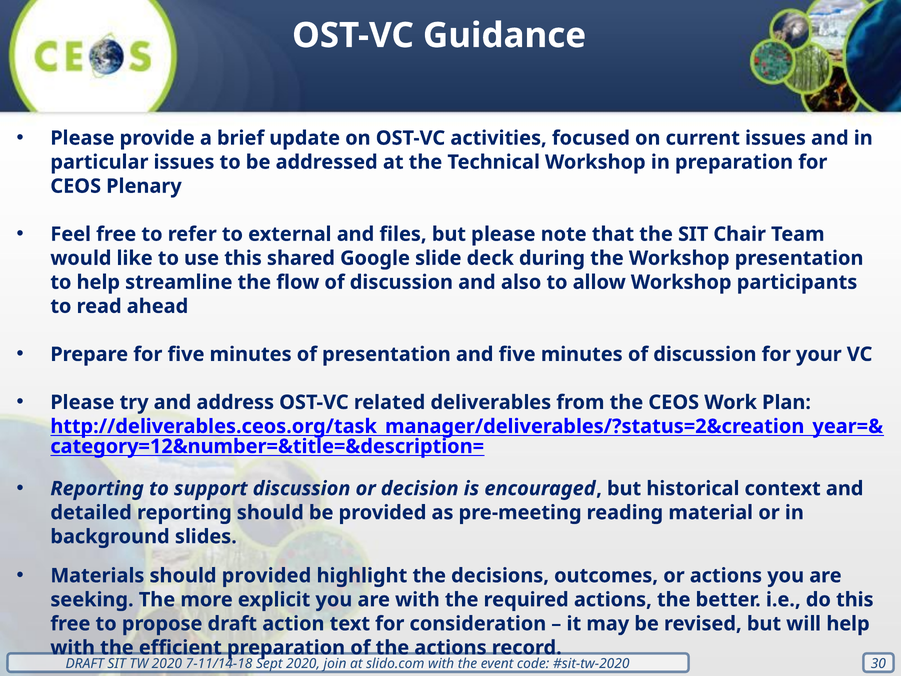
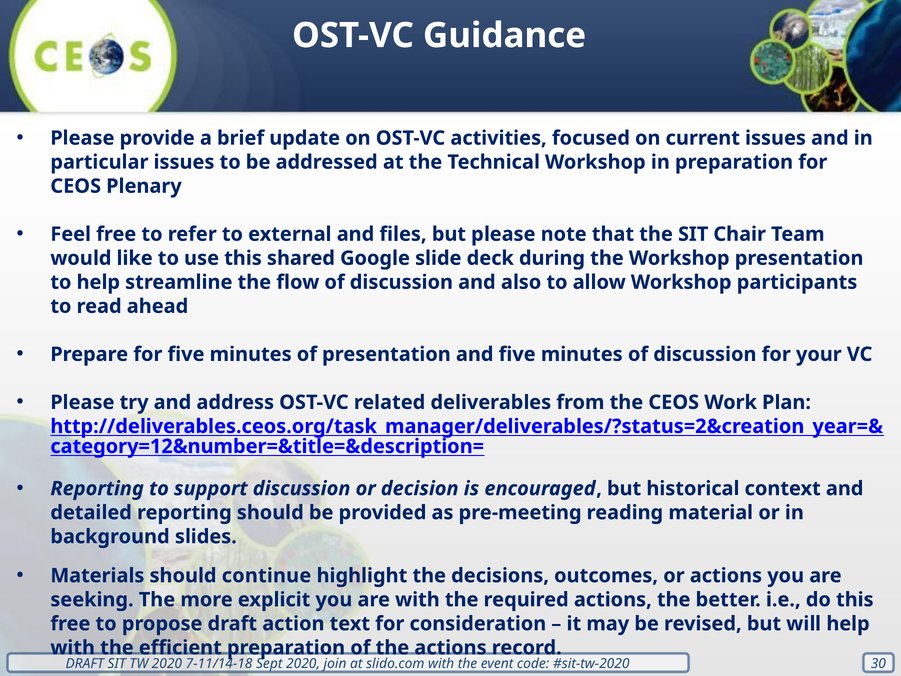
should provided: provided -> continue (266, 575)
